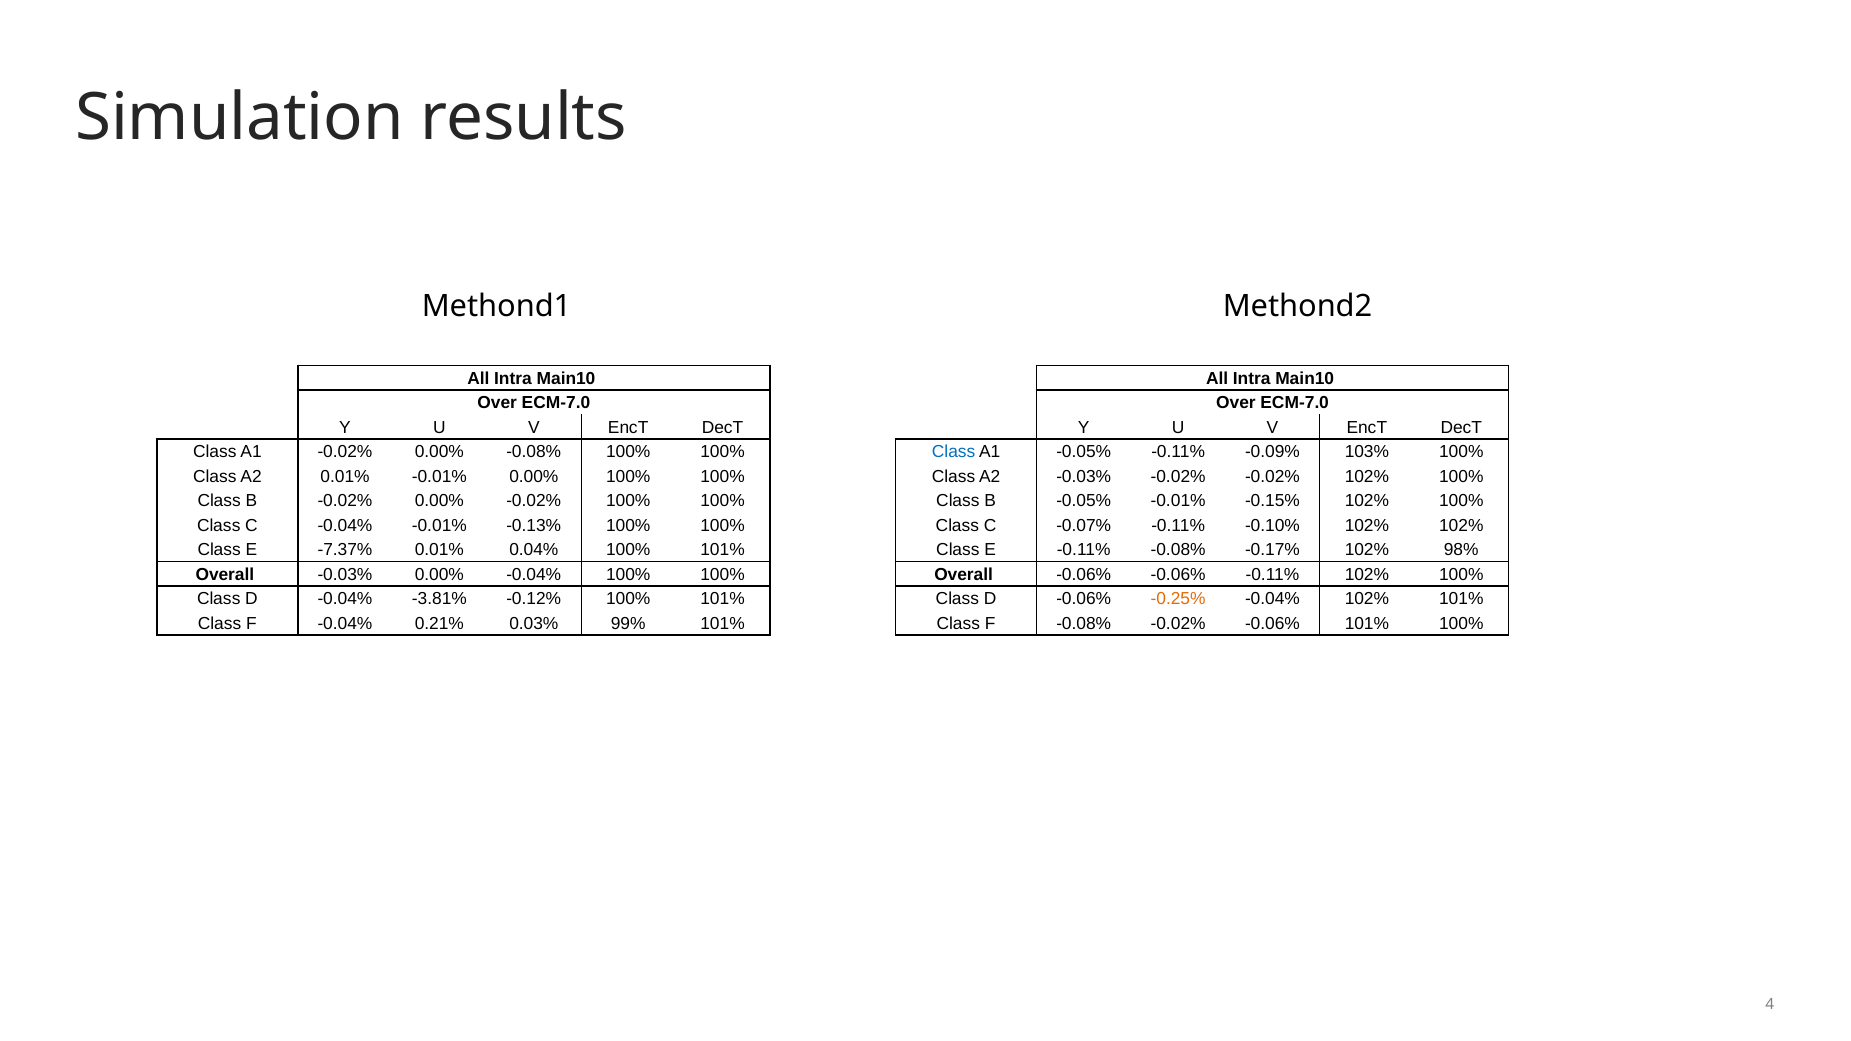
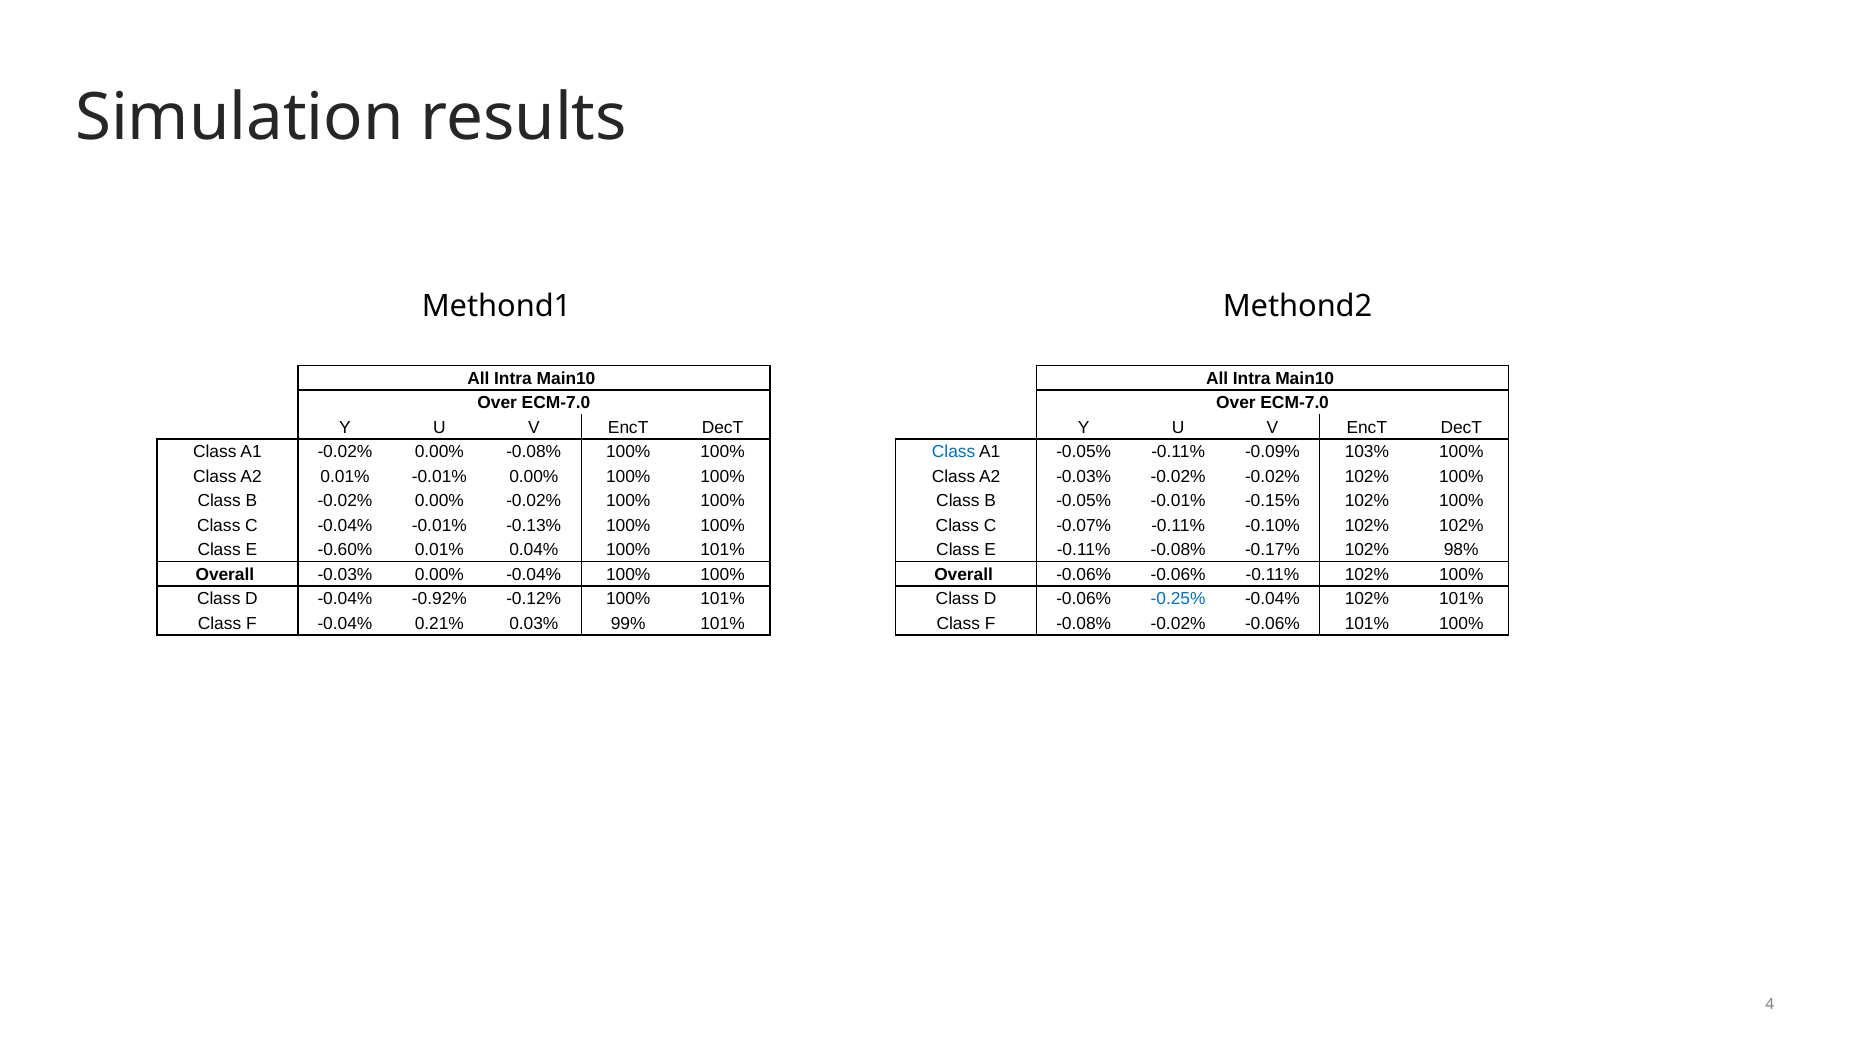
-7.37%: -7.37% -> -0.60% (345, 550)
-3.81%: -3.81% -> -0.92% (439, 599)
-0.25% colour: orange -> blue (1178, 599)
